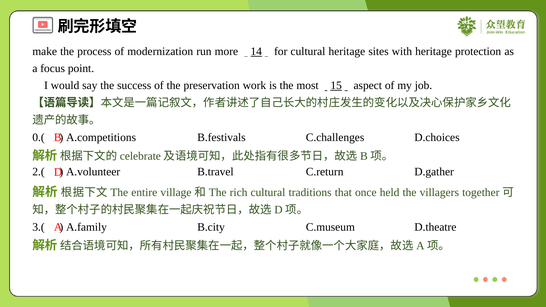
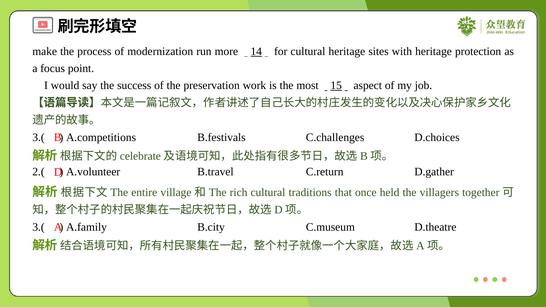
0.(: 0.( -> 3.( (38, 137)
